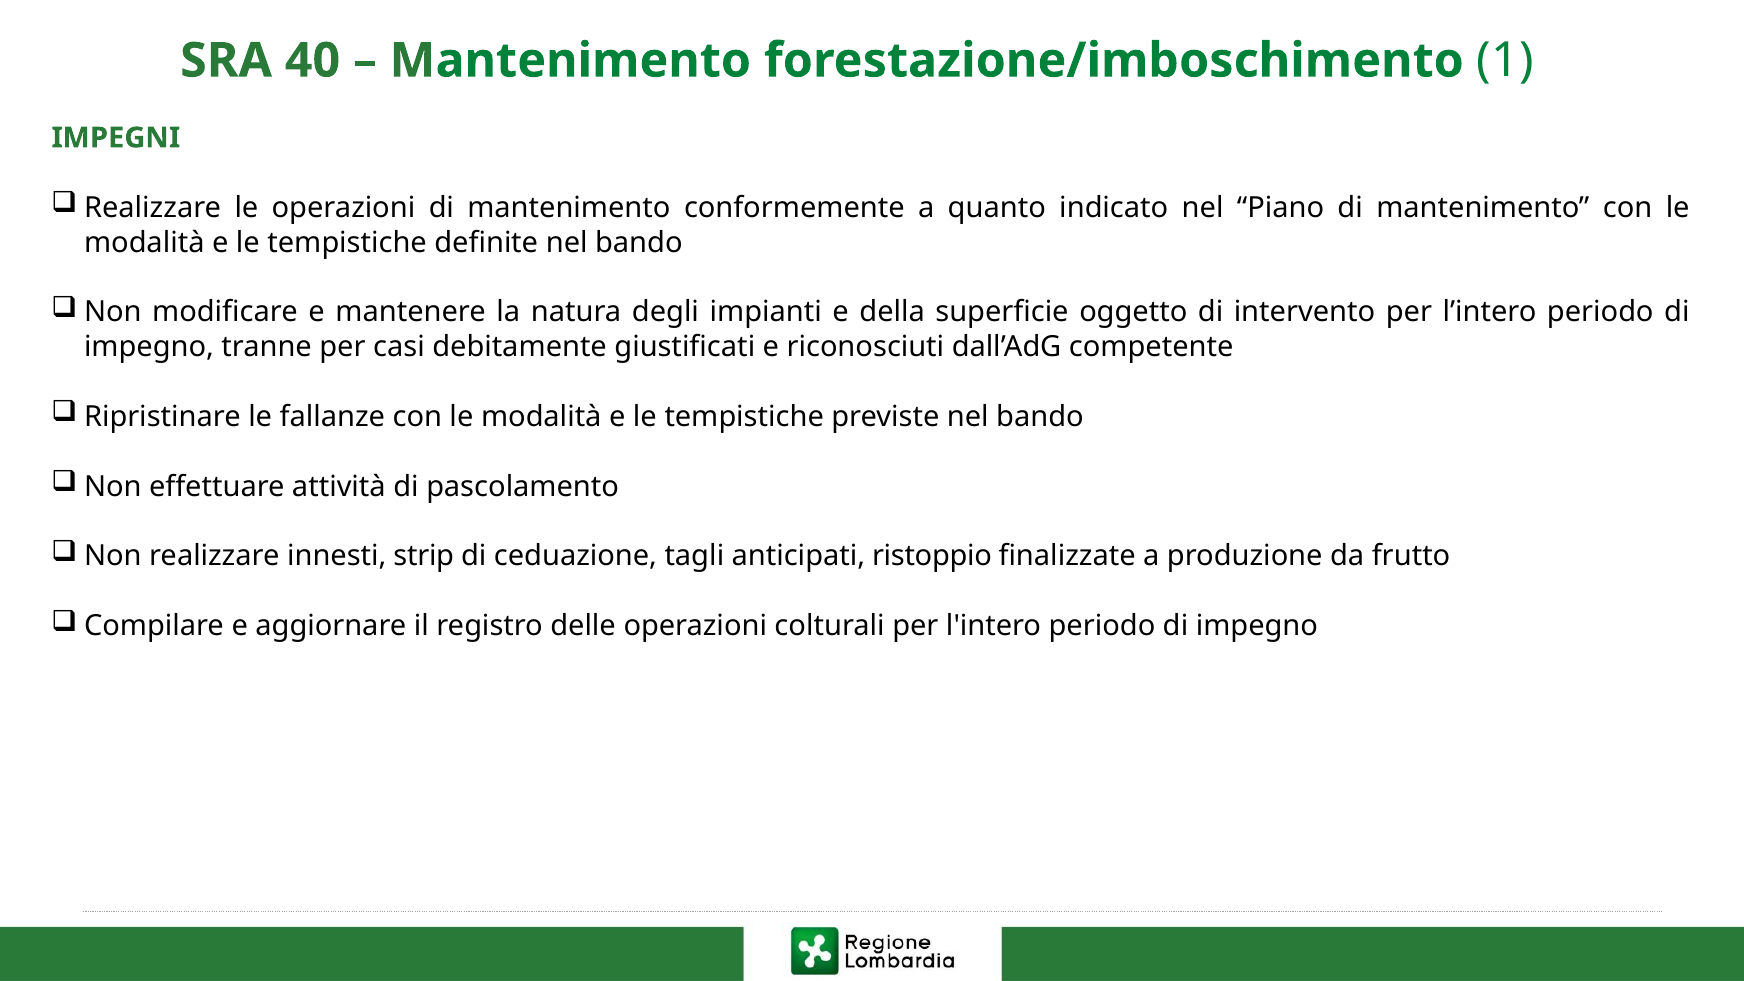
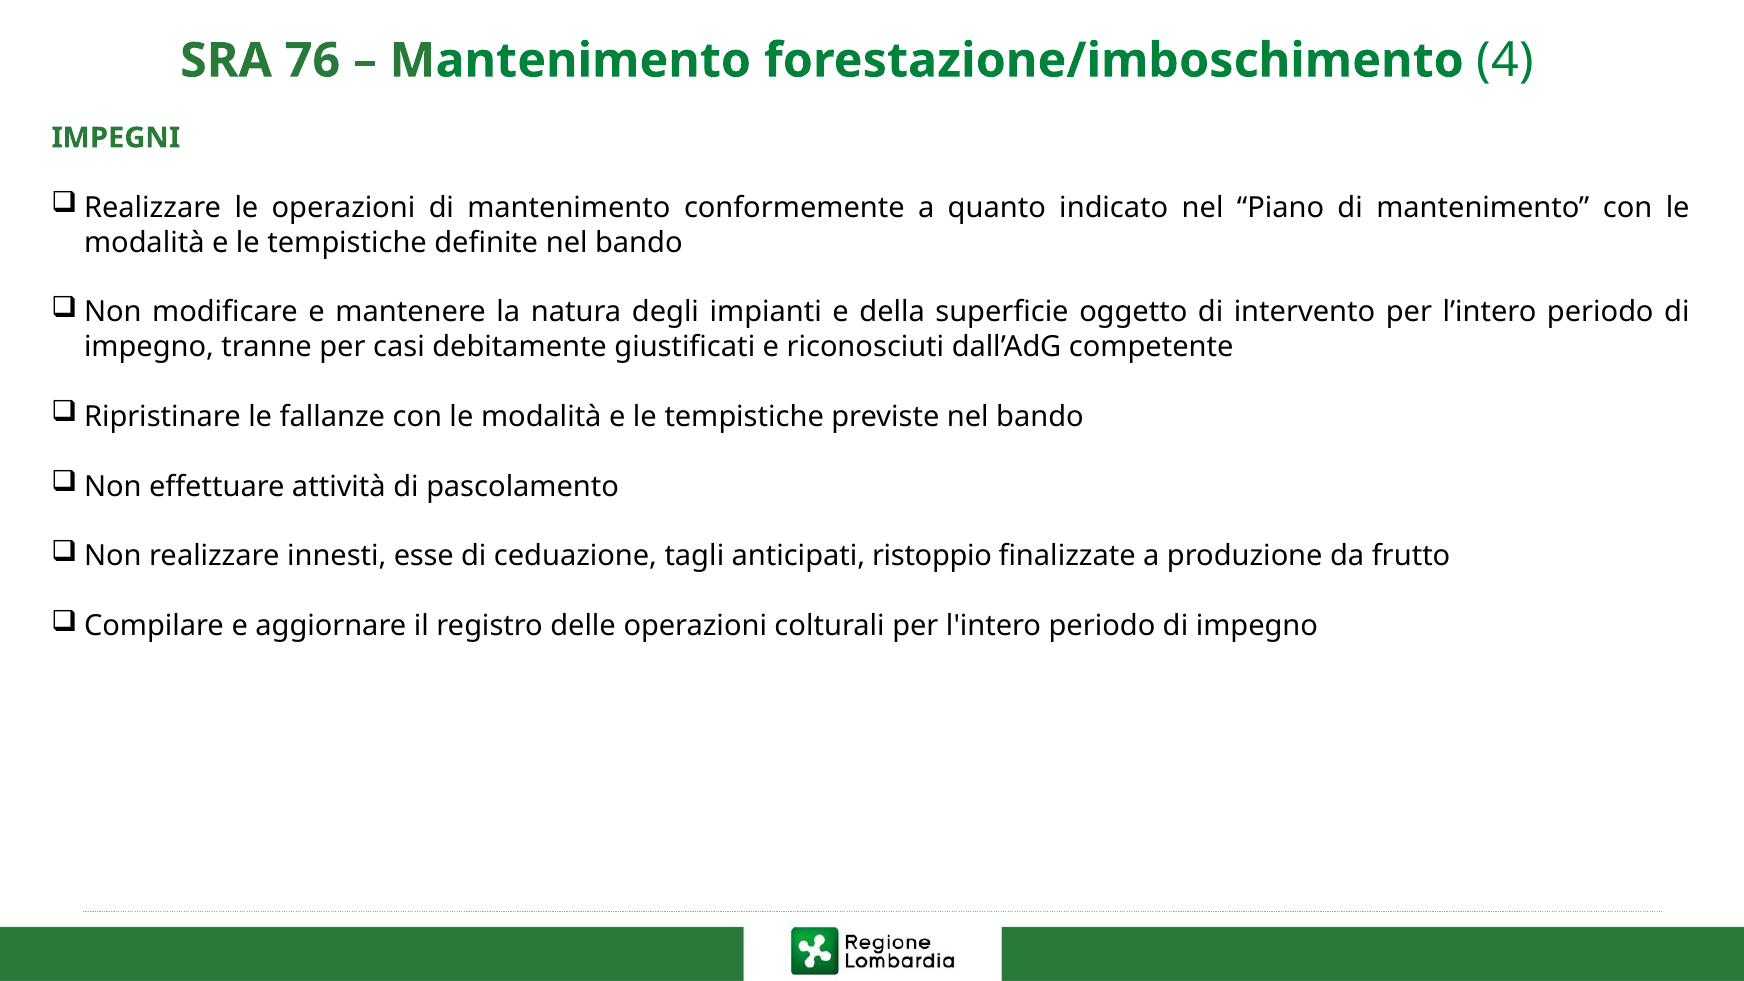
40: 40 -> 76 (312, 61)
1: 1 -> 4 (1505, 61)
strip: strip -> esse (424, 556)
